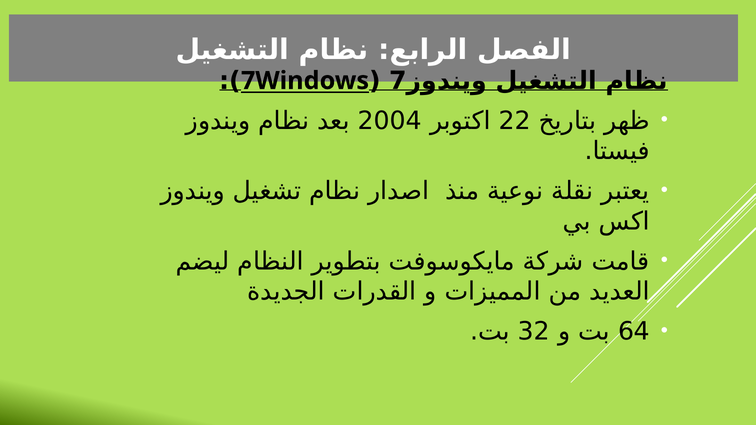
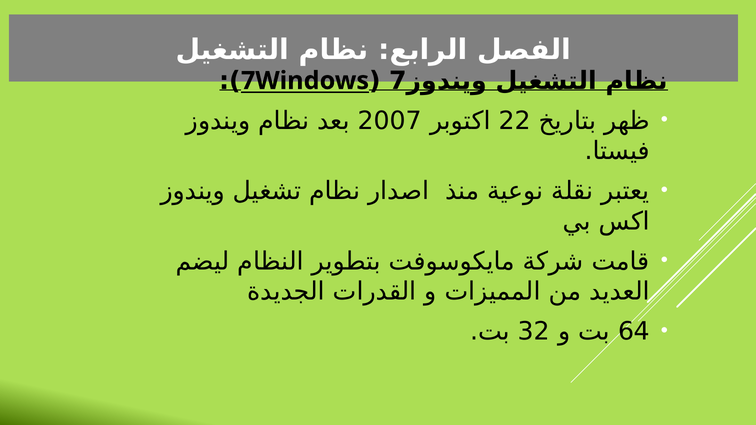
2004: 2004 -> 2007 (390, 121)
